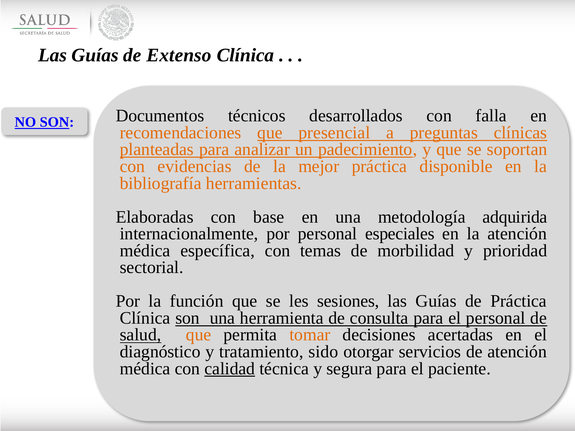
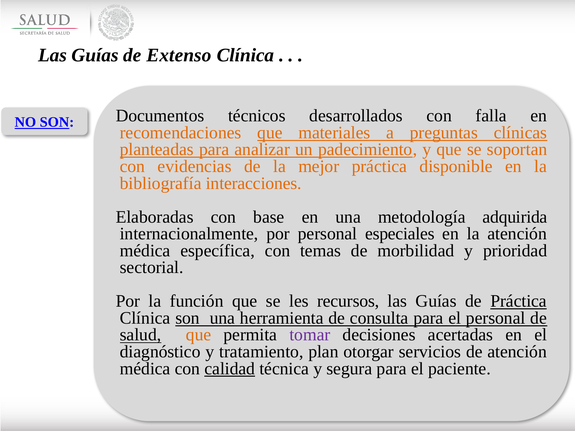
presencial: presencial -> materiales (334, 133)
herramientas: herramientas -> interacciones (254, 183)
sesiones: sesiones -> recursos (348, 301)
Práctica underline: none -> present (519, 301)
tomar colour: orange -> purple (310, 335)
sido: sido -> plan (323, 352)
